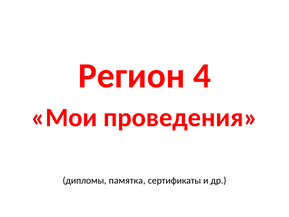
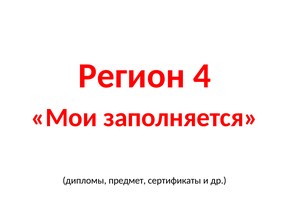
проведения: проведения -> заполняется (181, 117)
памятка: памятка -> предмет (127, 180)
